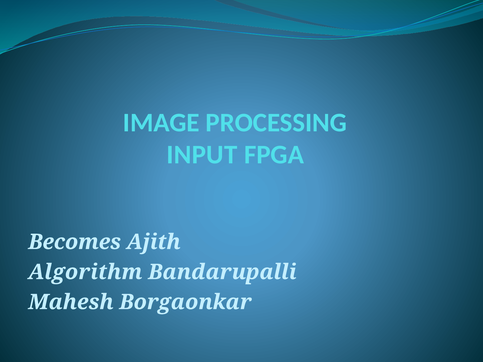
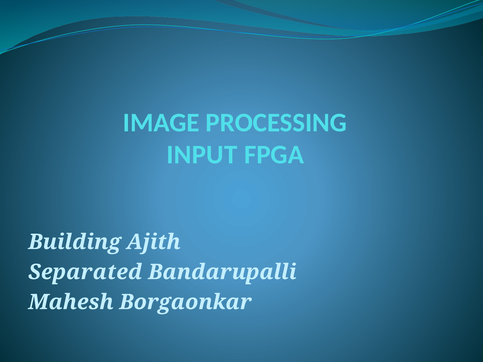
Becomes: Becomes -> Building (75, 242)
Algorithm: Algorithm -> Separated (85, 272)
